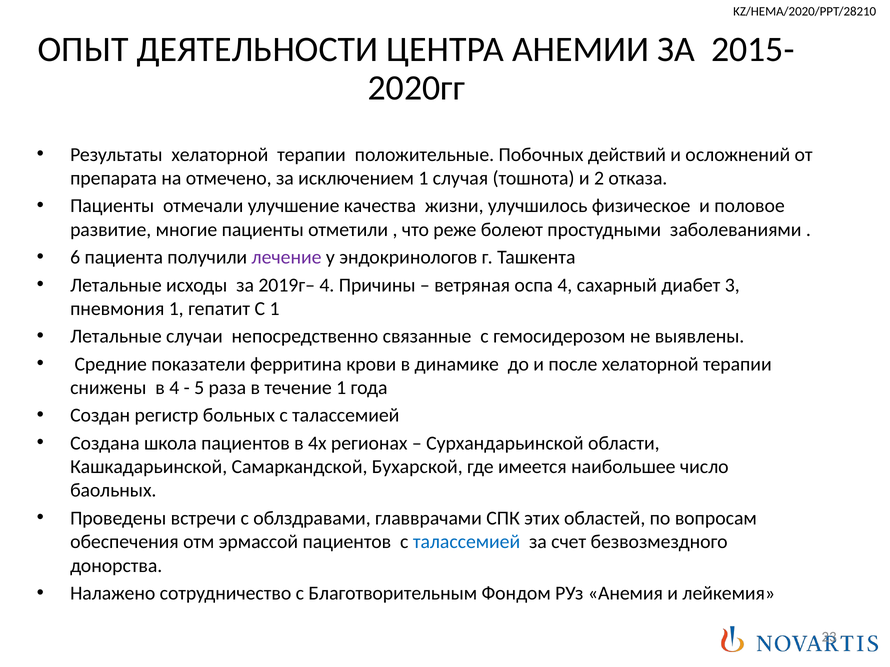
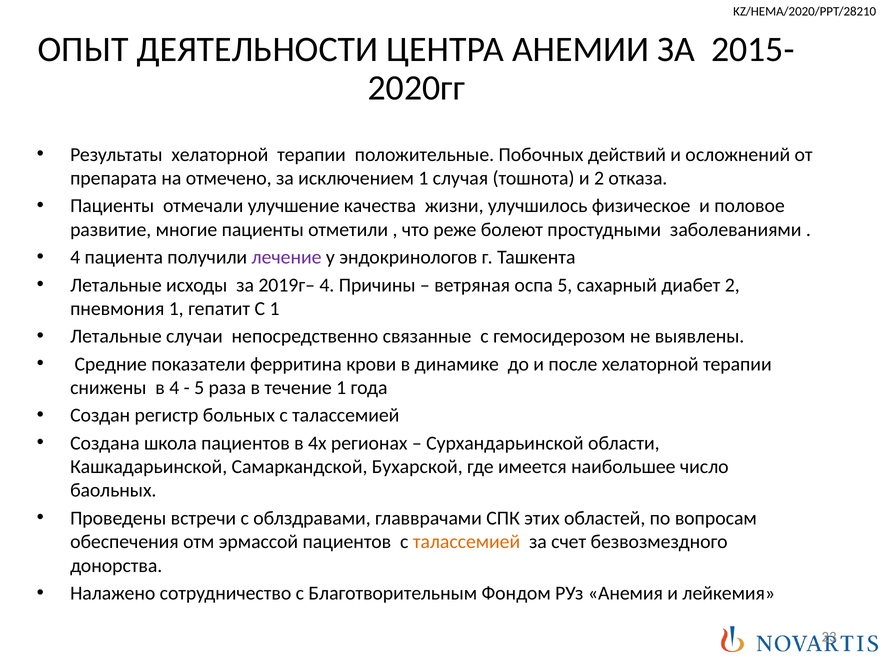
6: 6 -> 4 (75, 258)
оспа 4: 4 -> 5 (565, 285)
диабет 3: 3 -> 2 (732, 285)
талассемией colour: blue -> orange (467, 542)
